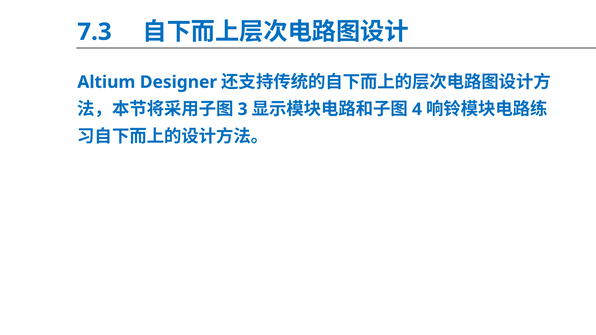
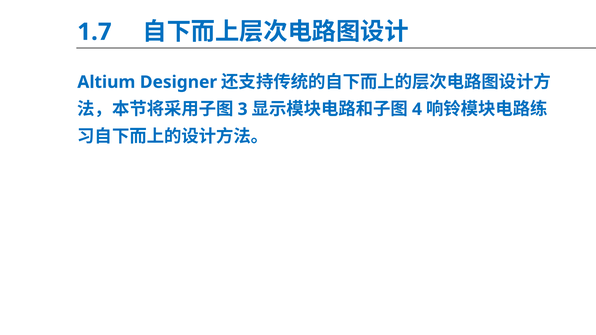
7.3: 7.3 -> 1.7 (94, 32)
